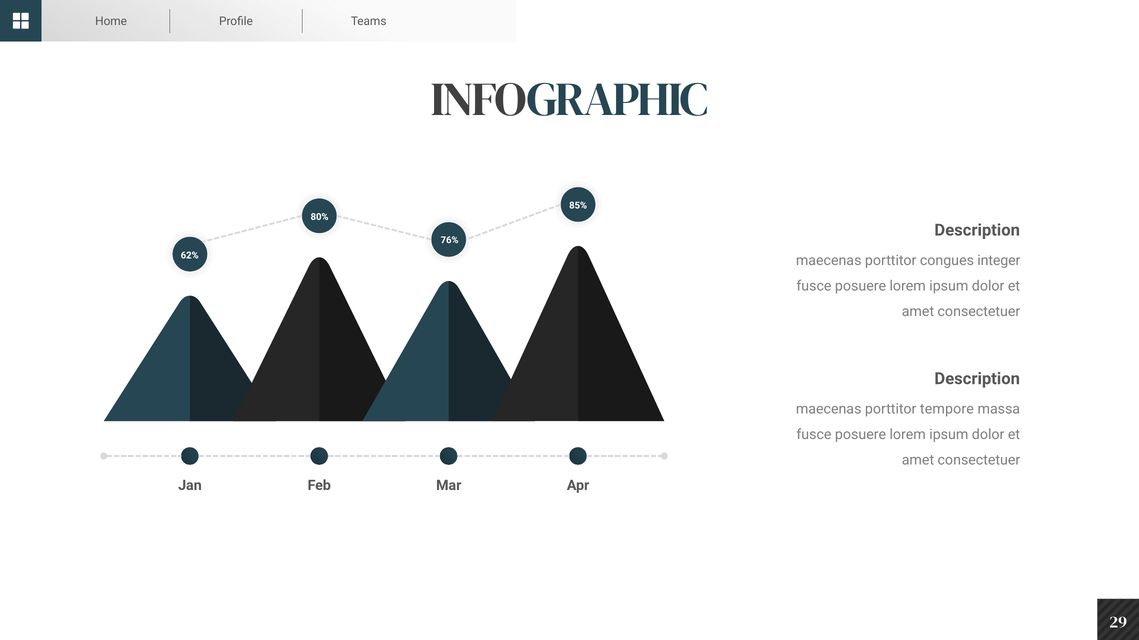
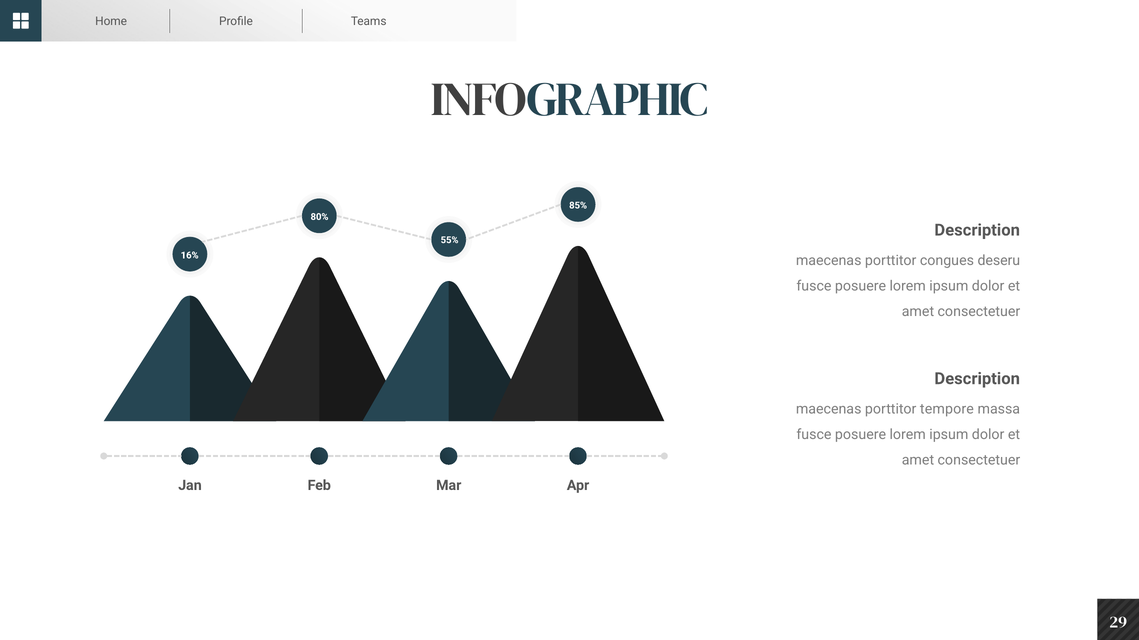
76%: 76% -> 55% (450, 240)
62%: 62% -> 16% (190, 256)
integer: integer -> deseru (999, 261)
